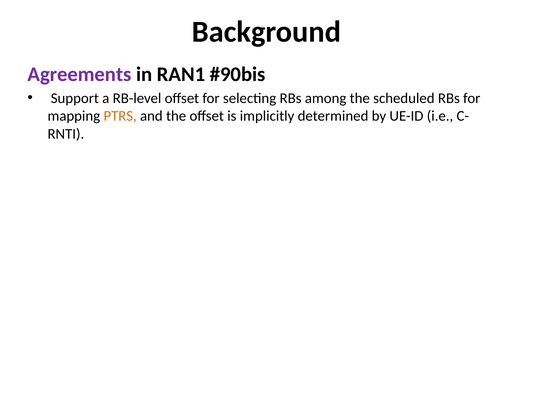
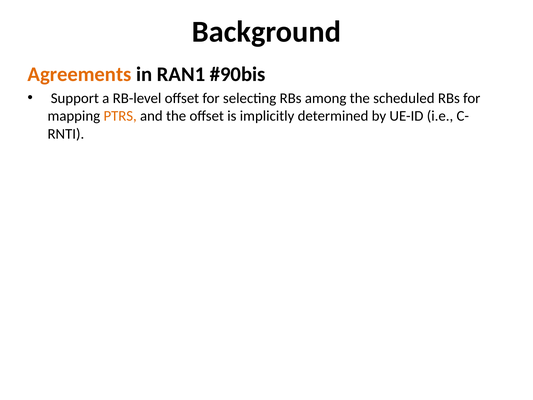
Agreements colour: purple -> orange (79, 74)
